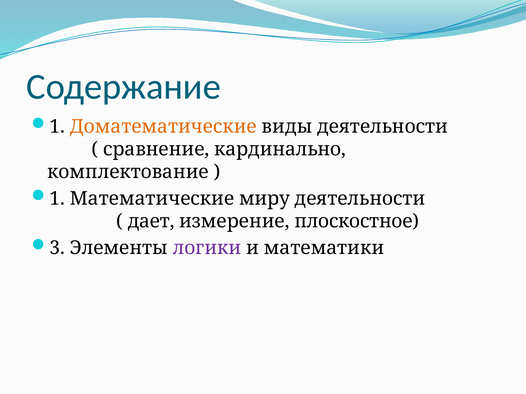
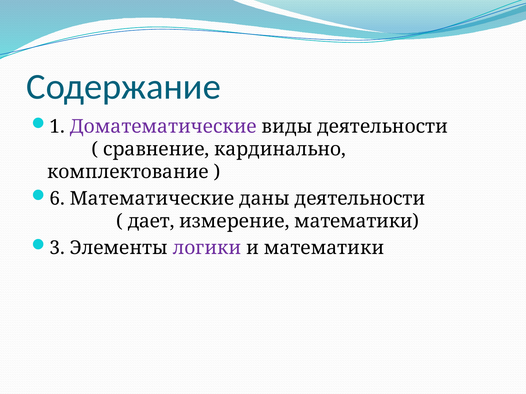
Доматематические colour: orange -> purple (163, 127)
1: 1 -> 6 (57, 199)
миру: миру -> даны (264, 199)
измерение плоскостное: плоскостное -> математики (357, 222)
